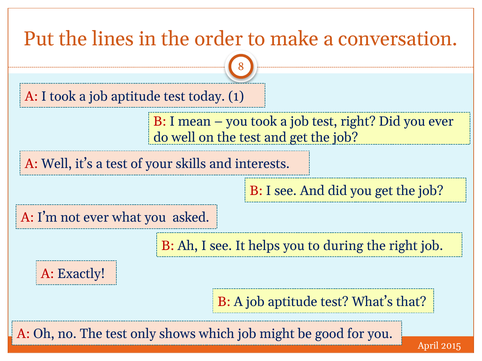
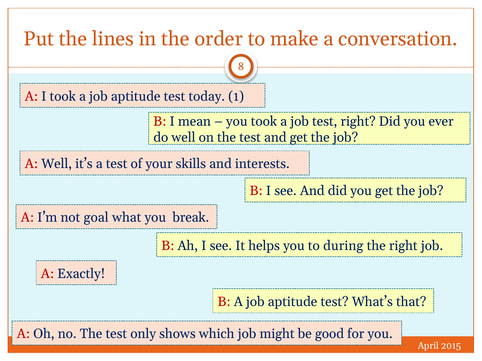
not ever: ever -> goal (96, 218)
asked: asked -> break (191, 218)
